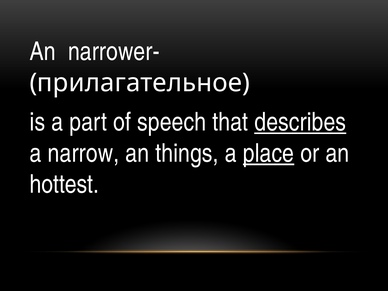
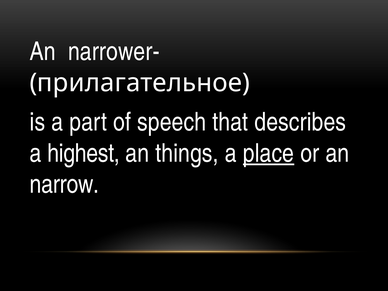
describes underline: present -> none (300, 122)
narrow: narrow -> highest (84, 153)
hottest: hottest -> narrow (64, 184)
